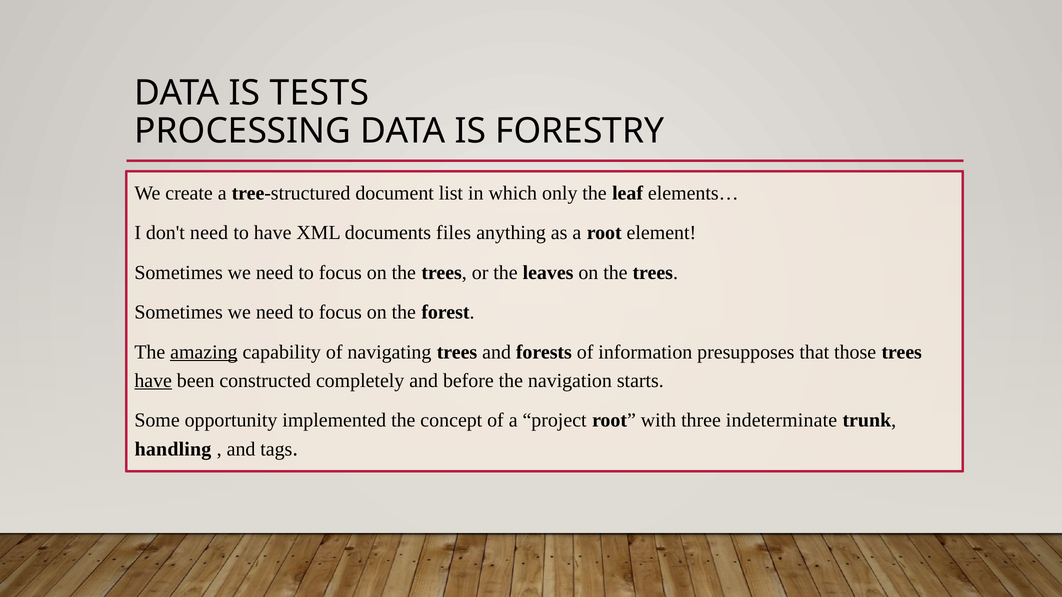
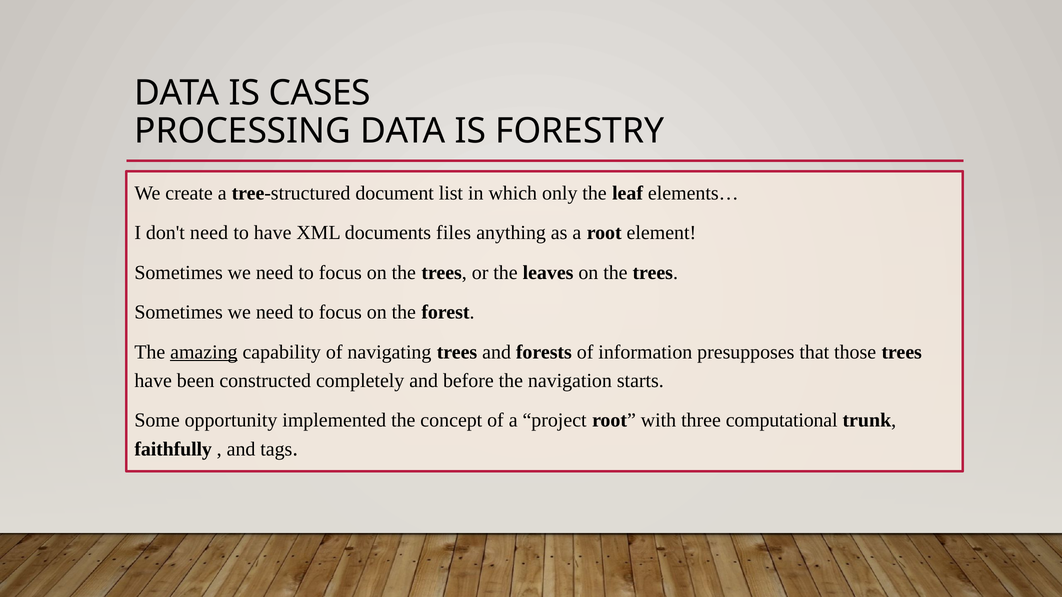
TESTS: TESTS -> CASES (320, 93)
have underline: present -> none (153, 381)
indeterminate: indeterminate -> computational (782, 421)
handling: handling -> faithfully (173, 449)
